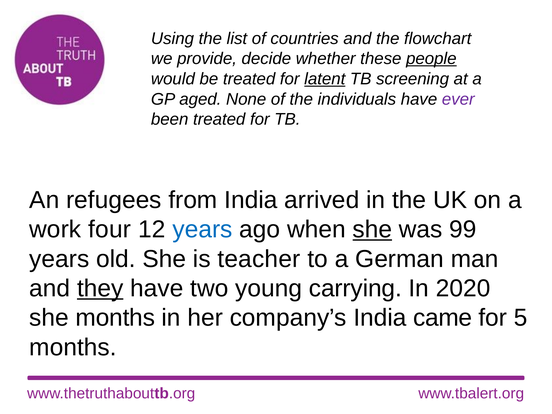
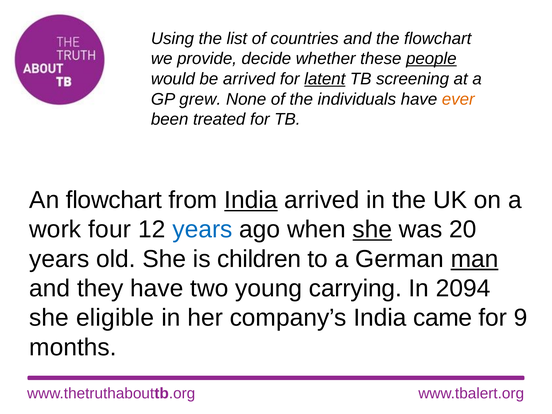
be treated: treated -> arrived (249, 79)
aged: aged -> grew (200, 99)
ever colour: purple -> orange (458, 99)
An refugees: refugees -> flowchart (114, 200)
India underline: none -> present (251, 200)
99: 99 -> 20 (463, 230)
teacher: teacher -> children (259, 259)
man underline: none -> present (475, 259)
they underline: present -> none (100, 288)
2020: 2020 -> 2094 (463, 288)
she months: months -> eligible (115, 318)
5: 5 -> 9 (521, 318)
